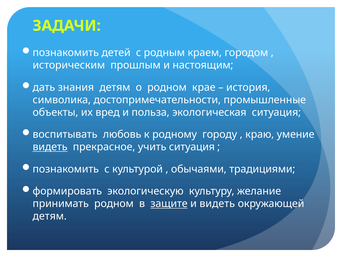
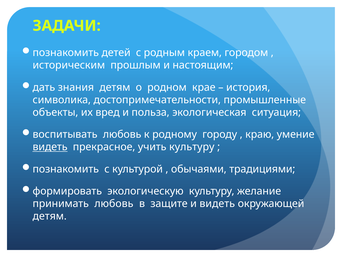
учить ситуация: ситуация -> культуру (192, 147)
принимать родном: родном -> любовь (114, 203)
защите underline: present -> none (169, 203)
